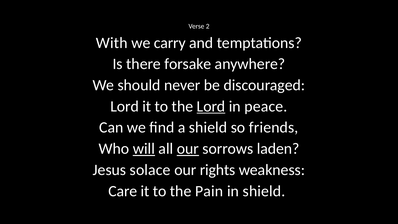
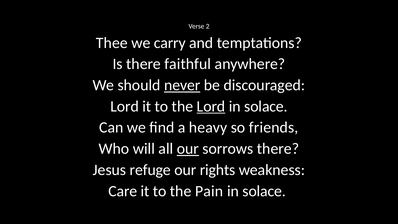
With: With -> Thee (112, 43)
forsake: forsake -> faithful (188, 64)
never underline: none -> present (182, 85)
peace: peace -> solace (266, 106)
a shield: shield -> heavy (208, 127)
will underline: present -> none (144, 149)
sorrows laden: laden -> there (278, 149)
solace: solace -> refuge (150, 170)
shield: shield -> solace (264, 191)
